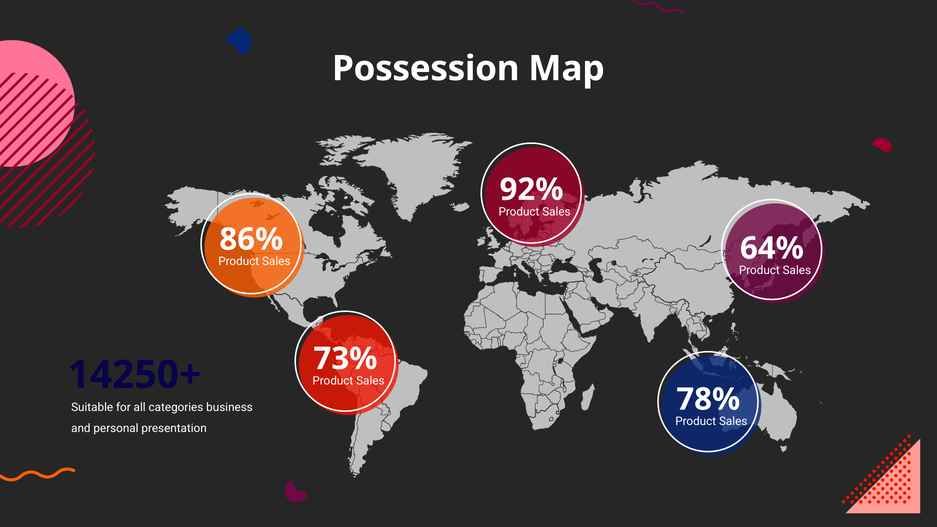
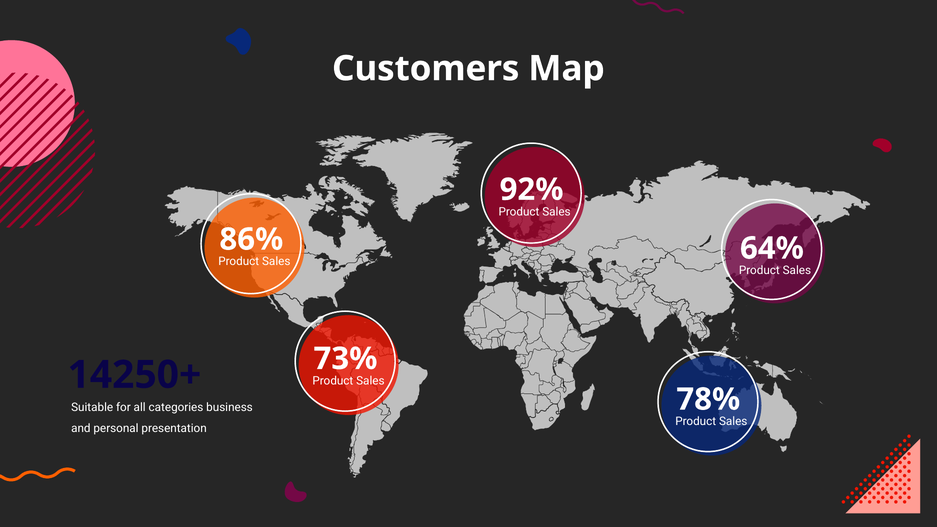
Possession: Possession -> Customers (426, 69)
